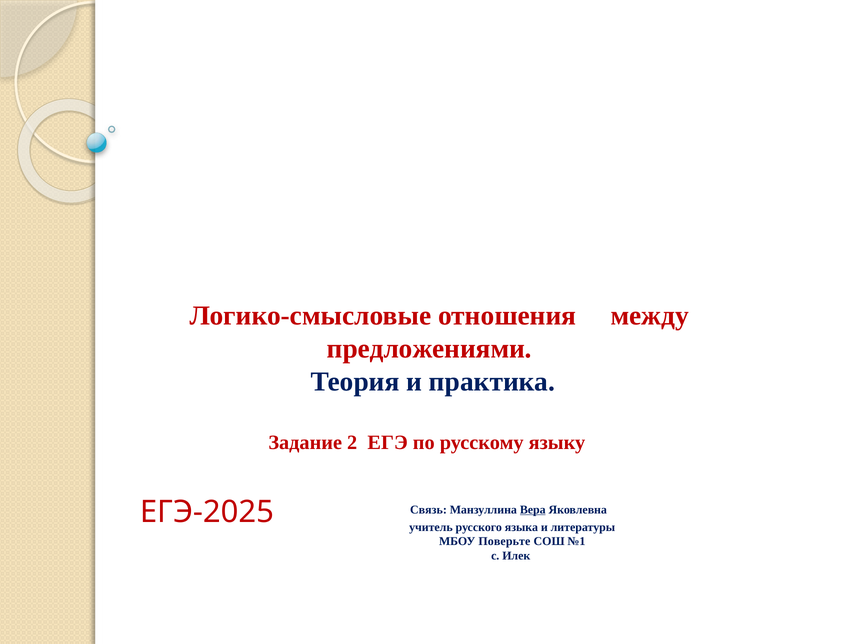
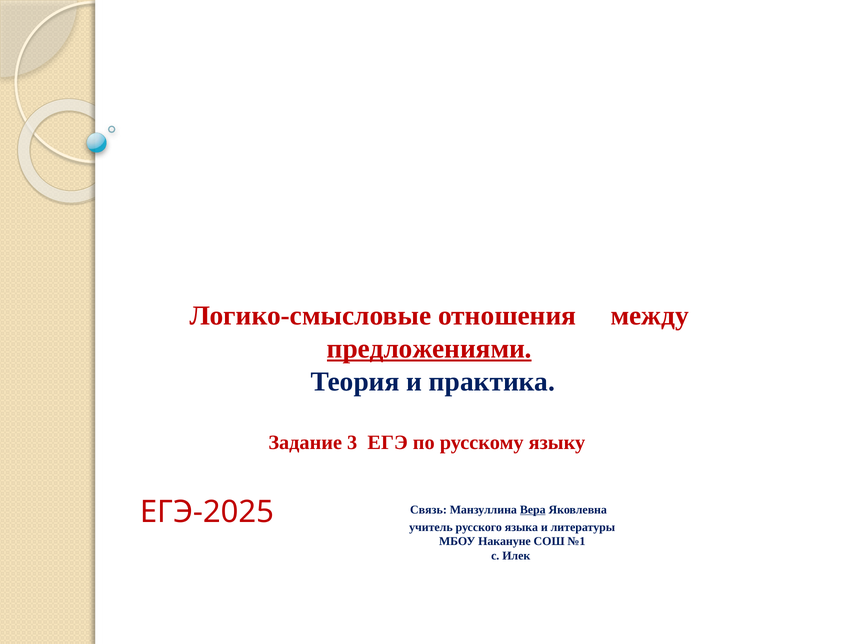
предложениями underline: none -> present (429, 349)
2: 2 -> 3 (352, 443)
Поверьте: Поверьте -> Накануне (504, 542)
